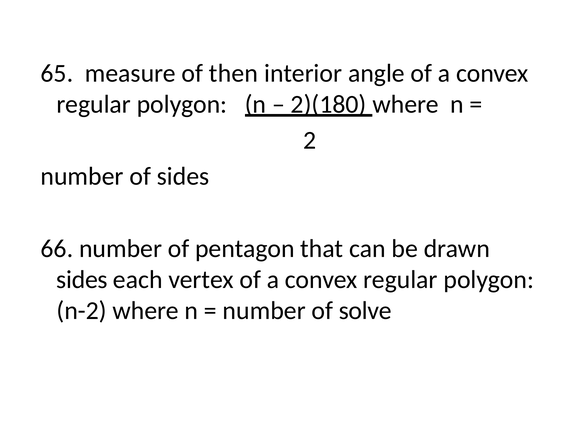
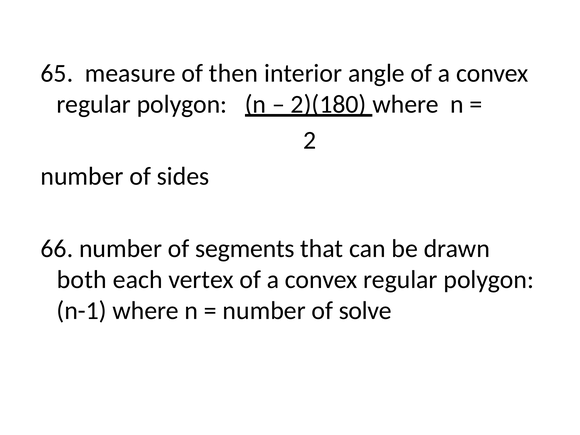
pentagon: pentagon -> segments (245, 249)
sides: sides -> both (82, 280)
n-2: n-2 -> n-1 (82, 311)
